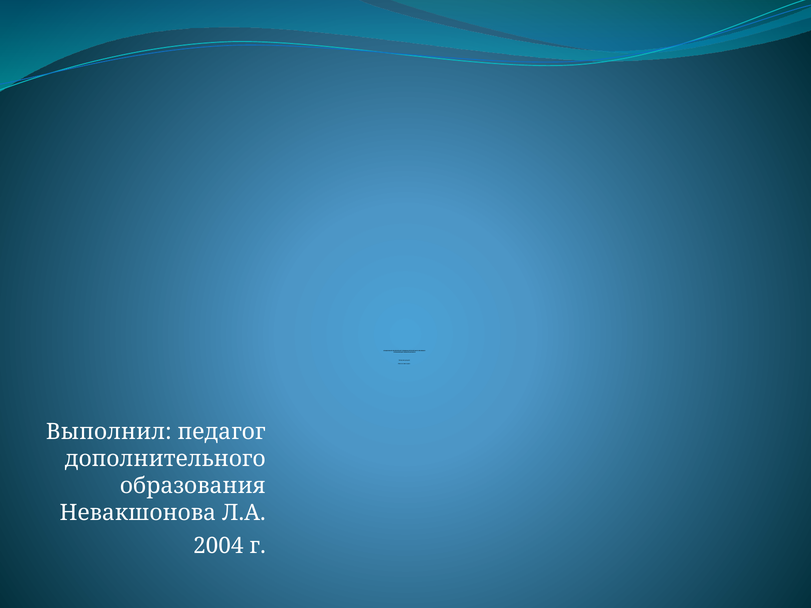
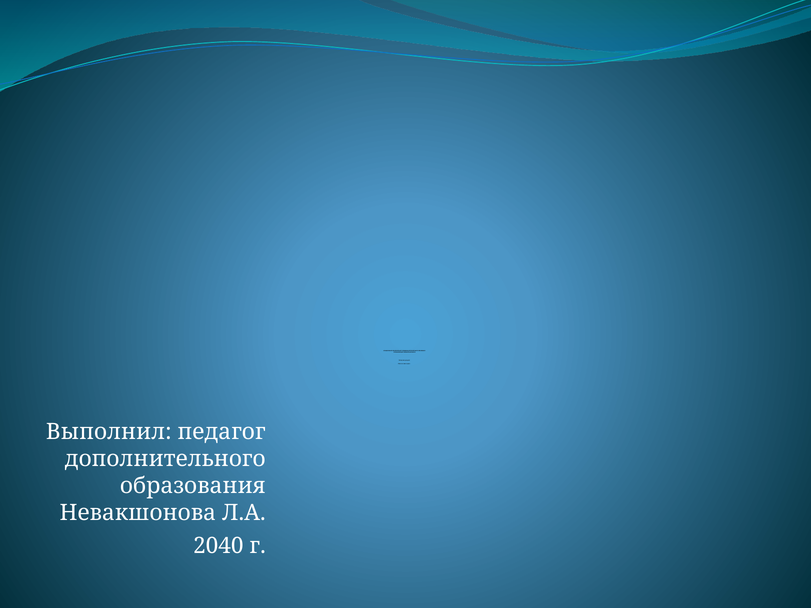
2004: 2004 -> 2040 (218, 546)
